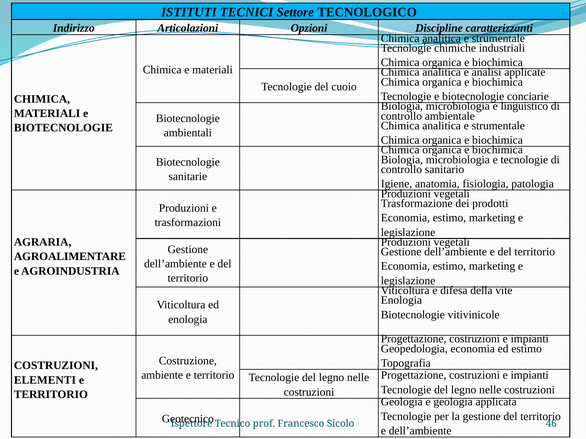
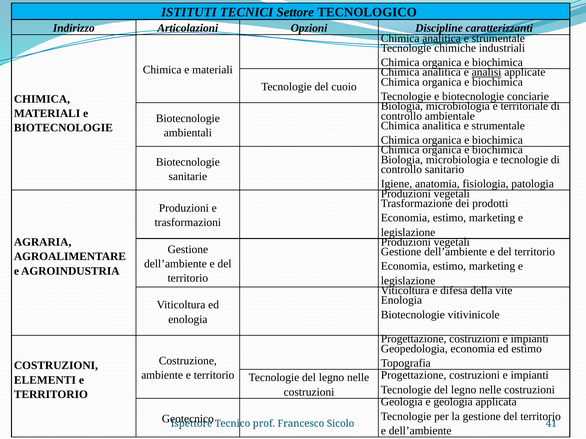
analisi underline: none -> present (487, 72)
linguistico: linguistico -> territoriale (524, 106)
46: 46 -> 41 (551, 424)
